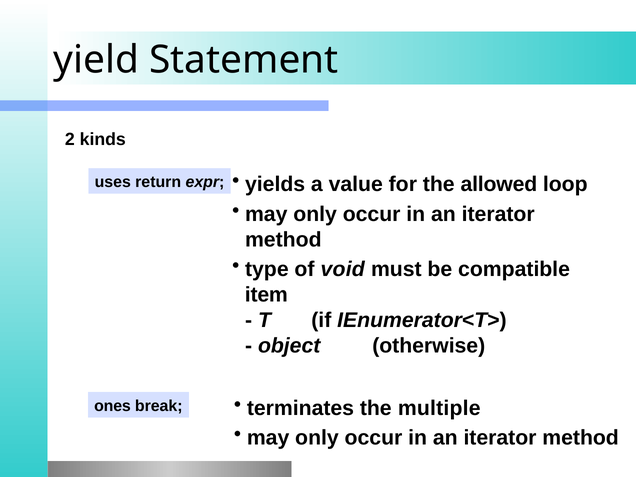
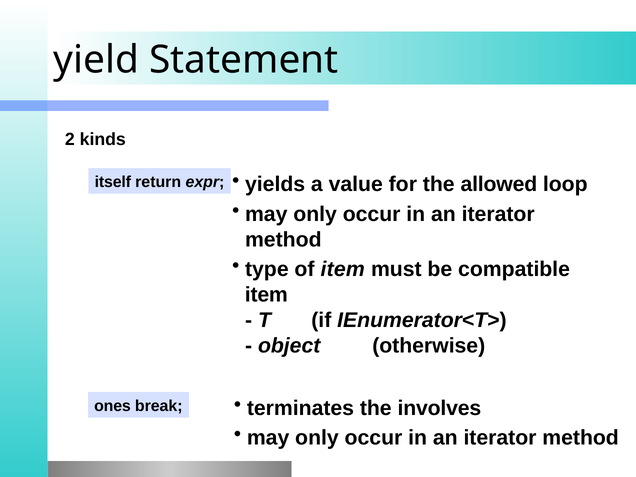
uses: uses -> itself (113, 182)
of void: void -> item (343, 269)
multiple: multiple -> involves (439, 408)
